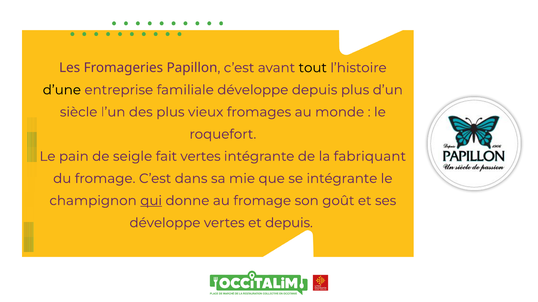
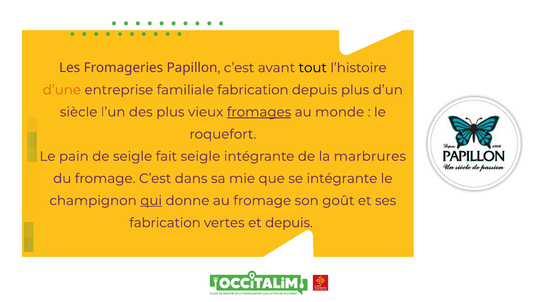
d’une colour: black -> orange (62, 90)
familiale développe: développe -> fabrication (253, 90)
fromages underline: none -> present (259, 112)
fait vertes: vertes -> seigle (200, 157)
fabriquant: fabriquant -> marbrures (370, 157)
développe: développe -> fabrication (165, 223)
